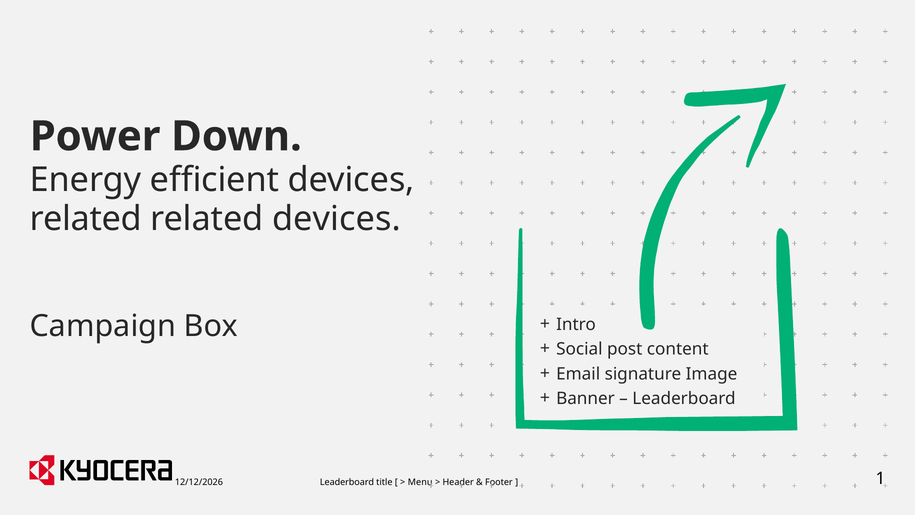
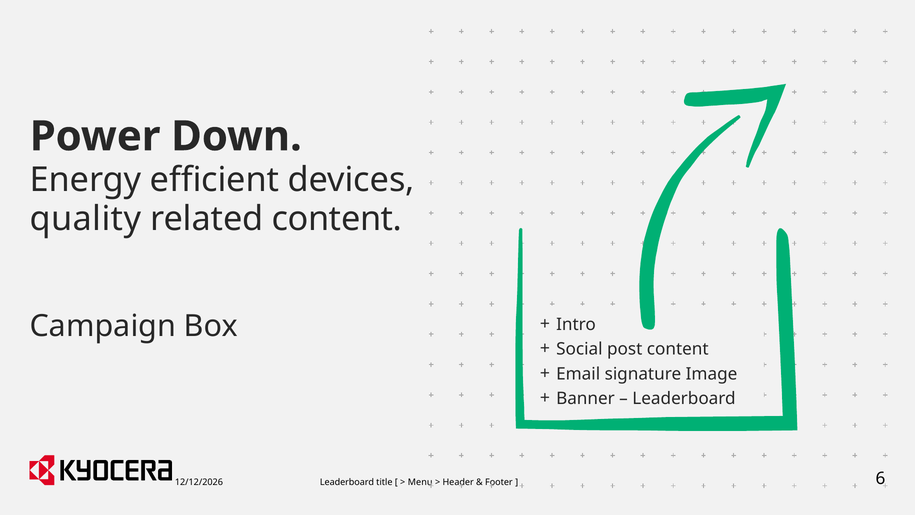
related: related -> quality (85, 219)
related devices: devices -> content (337, 219)
1: 1 -> 6 (881, 478)
